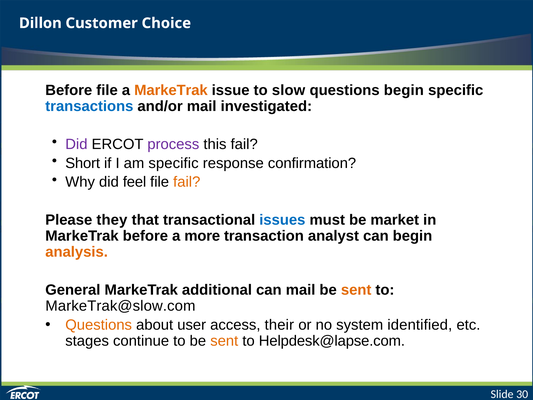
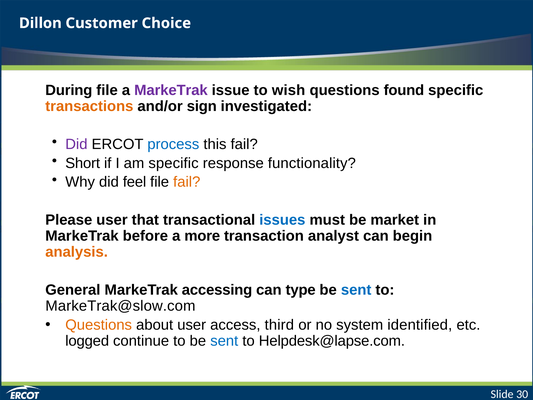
Before: Before -> During (69, 90)
MarkeTrak colour: orange -> purple (171, 90)
slow: slow -> wish (289, 90)
questions begin: begin -> found (404, 90)
transactions colour: blue -> orange (89, 106)
and/or mail: mail -> sign (202, 106)
process colour: purple -> blue (173, 144)
confirmation: confirmation -> functionality (312, 163)
Please they: they -> user (112, 220)
additional: additional -> accessing (217, 290)
can mail: mail -> type (301, 290)
sent colour: orange -> blue (356, 290)
their: their -> third (279, 325)
stages: stages -> logged (87, 341)
sent colour: orange -> blue (224, 341)
